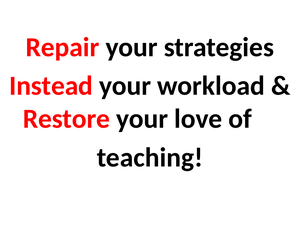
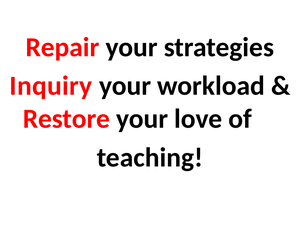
Instead: Instead -> Inquiry (51, 86)
